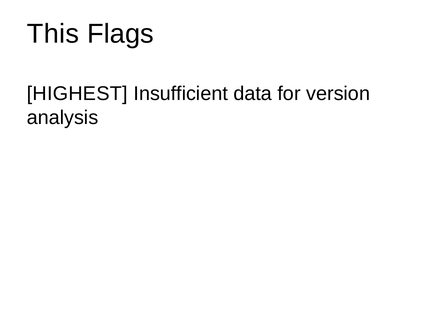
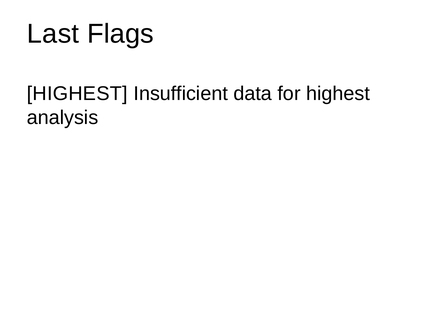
This: This -> Last (53, 34)
for version: version -> highest (338, 94)
